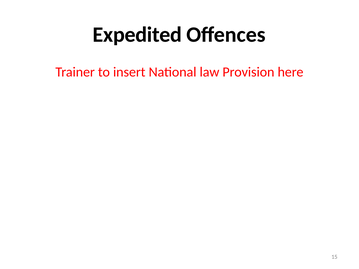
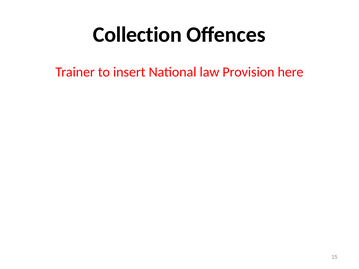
Expedited: Expedited -> Collection (137, 35)
